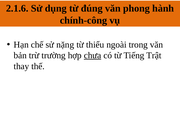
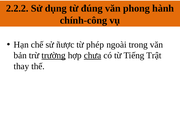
2.1.6: 2.1.6 -> 2.2.2 (17, 8)
nặng: nặng -> ñược (65, 45)
thiểu: thiểu -> phép (95, 45)
trường underline: none -> present (54, 55)
